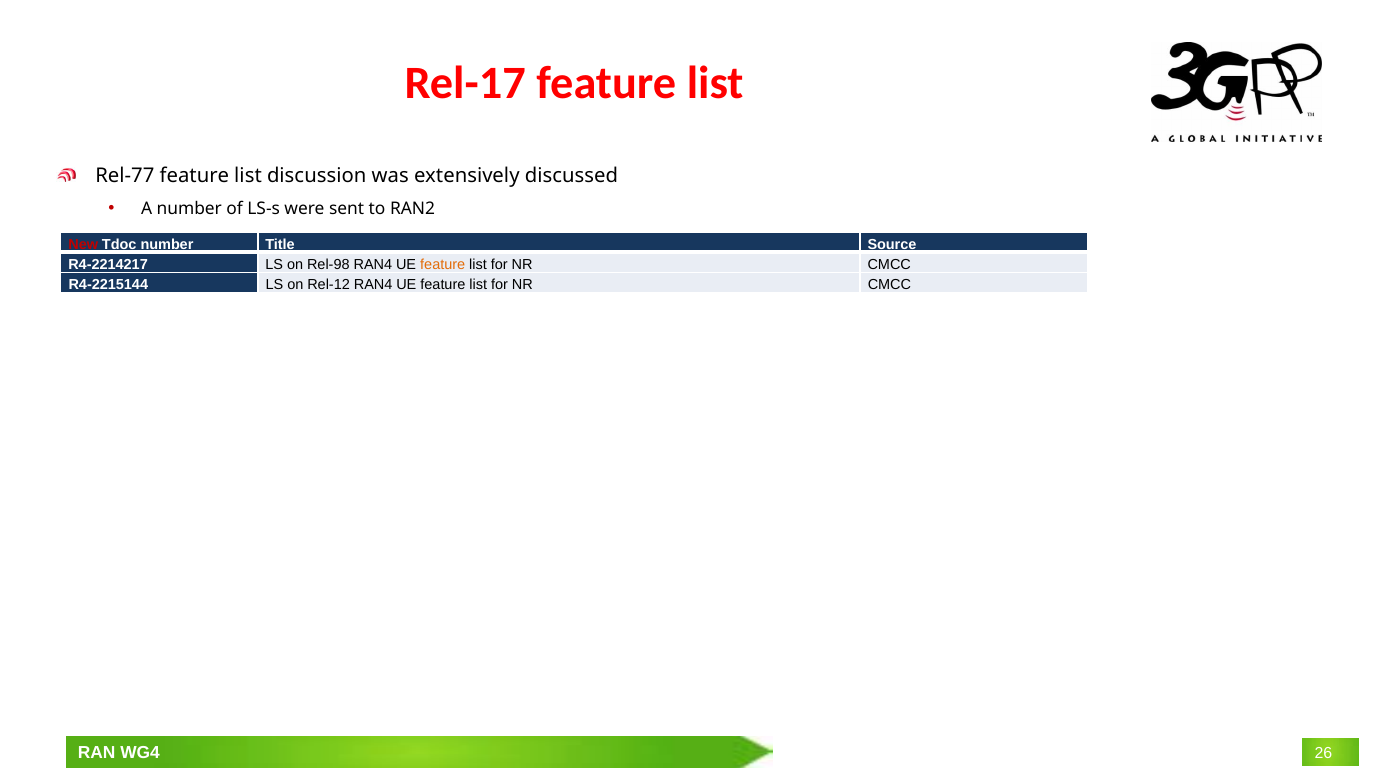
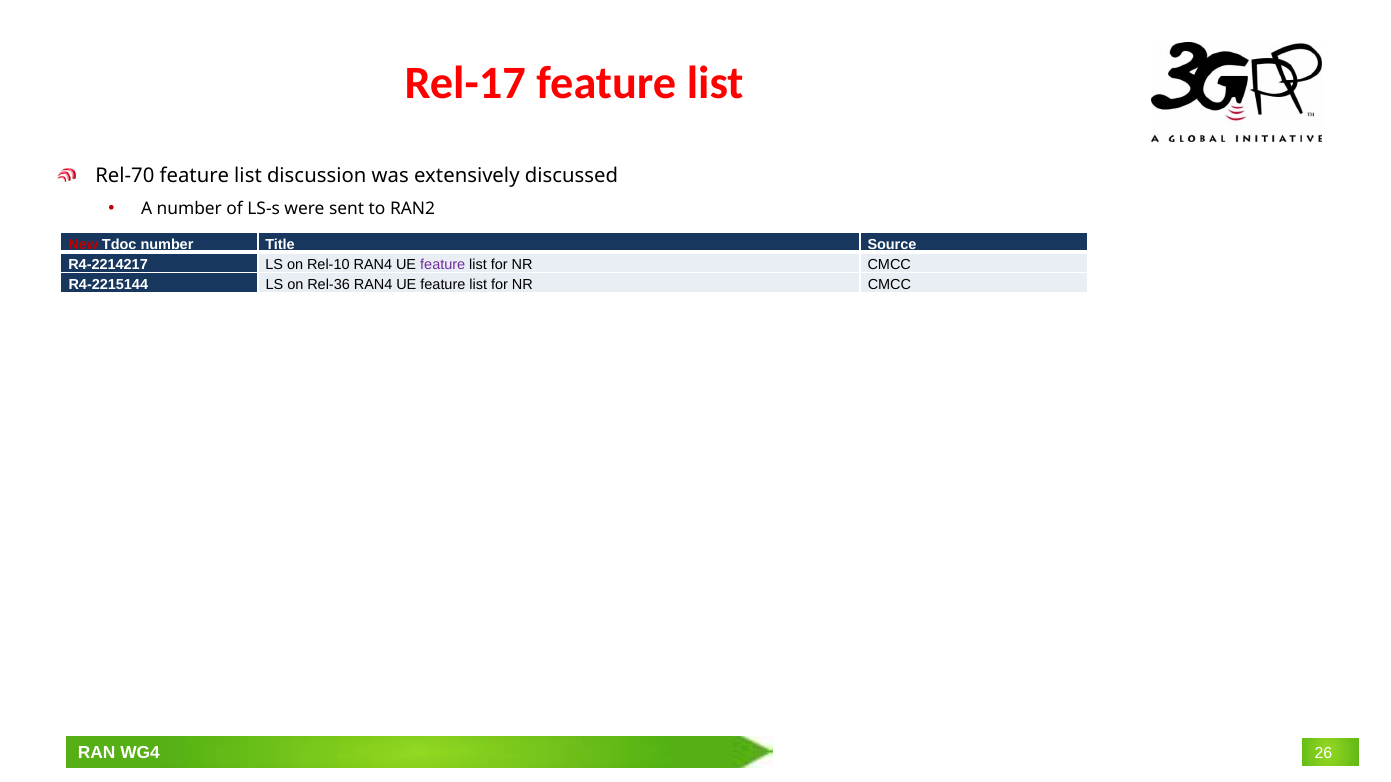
Rel-77: Rel-77 -> Rel-70 (125, 176)
Rel-98: Rel-98 -> Rel-10 (328, 265)
feature colour: orange -> purple (443, 265)
Rel-12: Rel-12 -> Rel-36 (329, 285)
